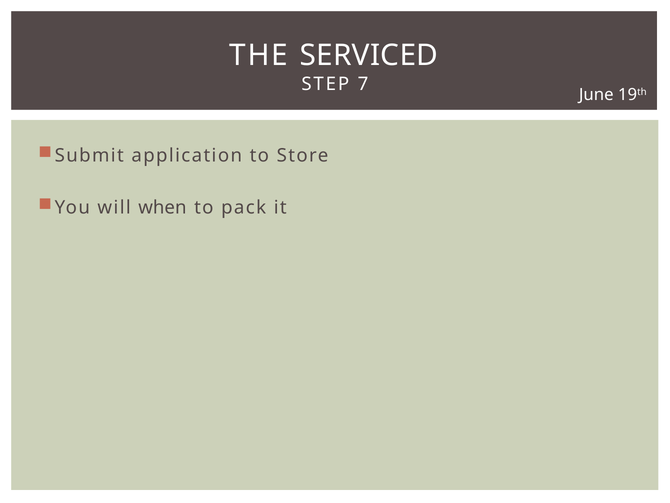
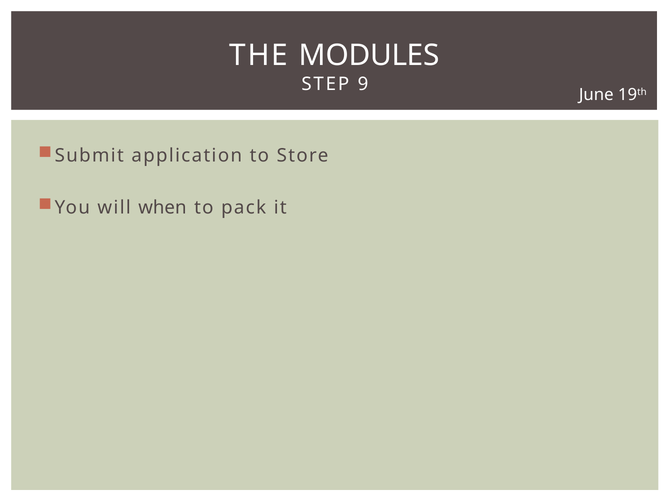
SERVICED: SERVICED -> MODULES (369, 56)
7: 7 -> 9 (363, 84)
